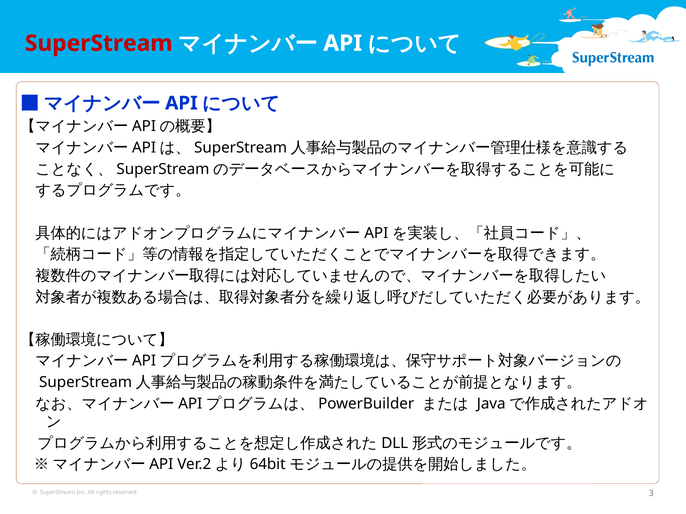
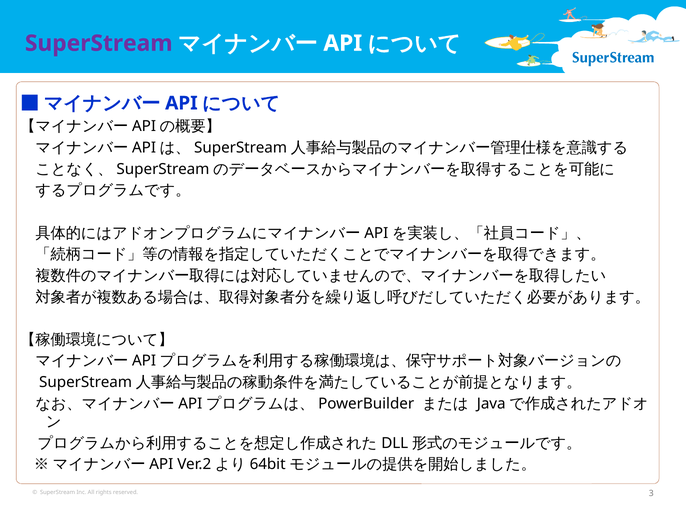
SuperStream colour: red -> purple (99, 43)
